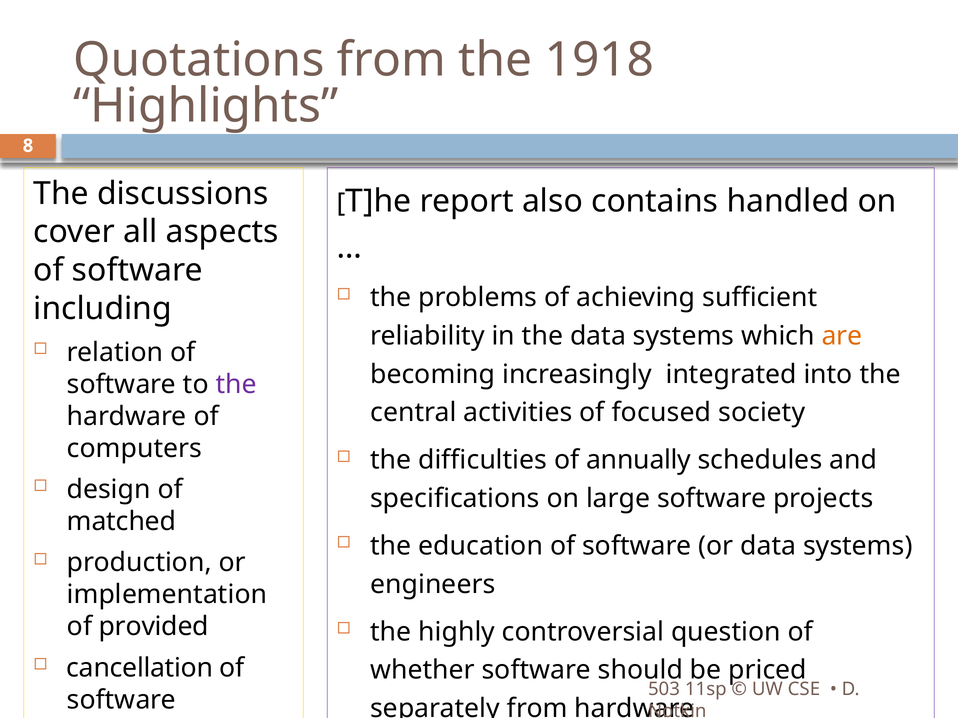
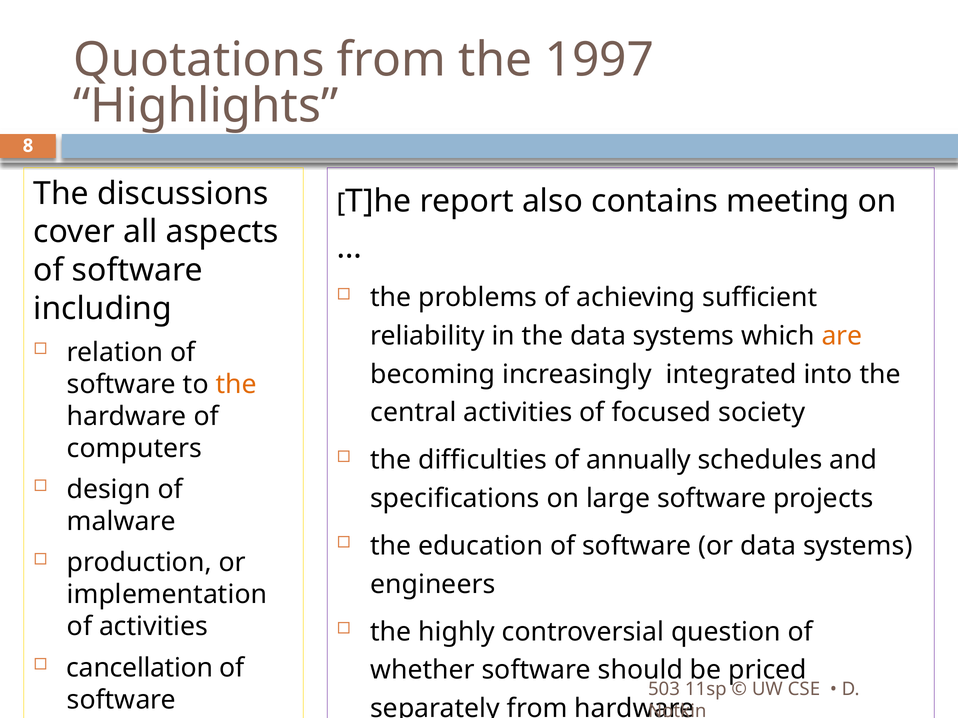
1918: 1918 -> 1997 (599, 60)
handled: handled -> meeting (788, 201)
the colour: purple -> orange (236, 385)
matched: matched -> malware (121, 522)
of provided: provided -> activities (154, 627)
